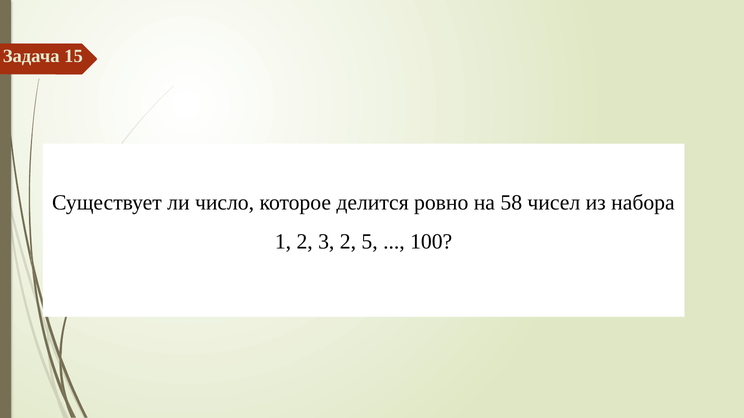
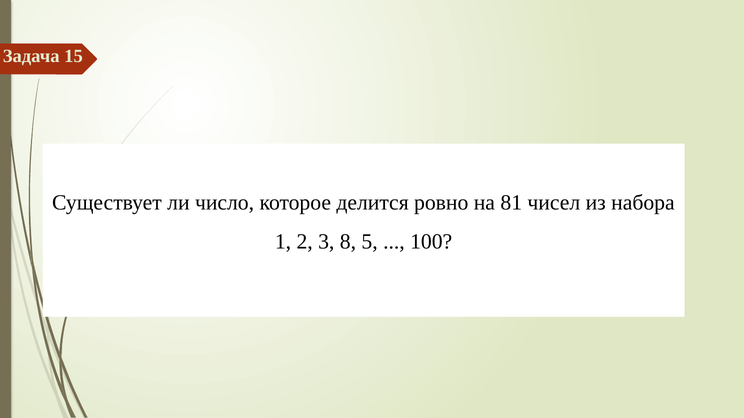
58: 58 -> 81 (511, 203)
3 2: 2 -> 8 (348, 242)
